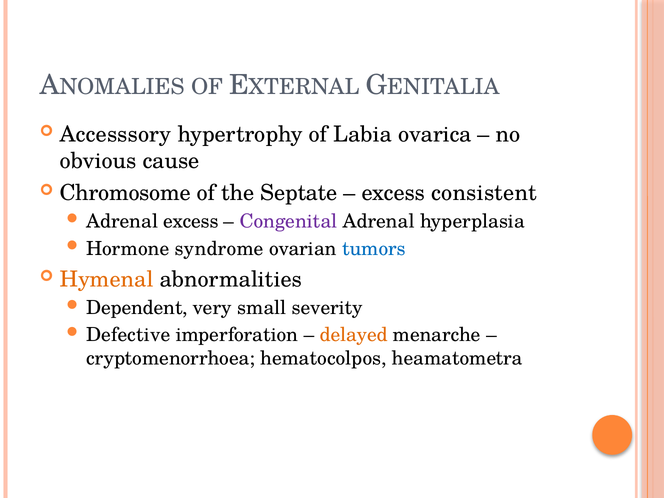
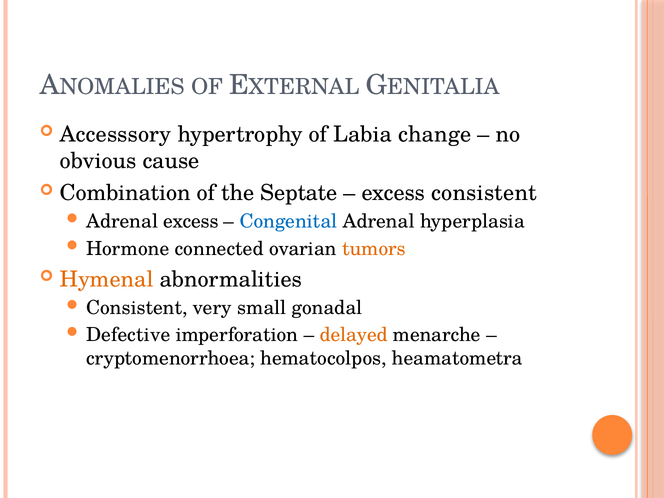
ovarica: ovarica -> change (435, 134)
Chromosome: Chromosome -> Combination (125, 193)
Congenital colour: purple -> blue (288, 222)
syndrome: syndrome -> connected (219, 249)
tumors colour: blue -> orange (374, 249)
Dependent: Dependent -> Consistent (137, 308)
severity: severity -> gonadal (327, 308)
